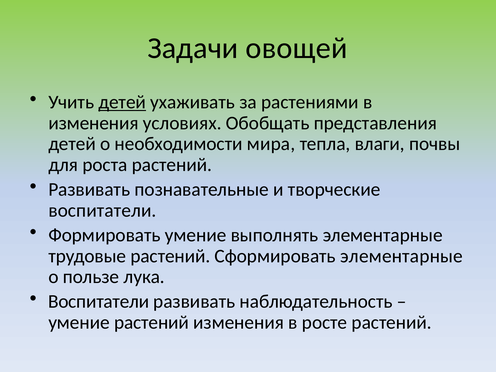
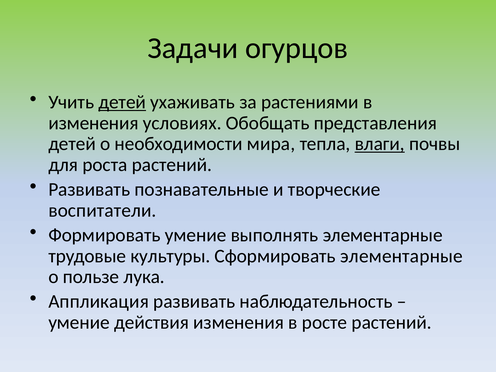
овощей: овощей -> огурцов (297, 48)
влаги underline: none -> present (380, 144)
трудовые растений: растений -> культуры (170, 256)
Воспитатели: Воспитатели -> Аппликация (99, 302)
умение растений: растений -> действия (151, 322)
